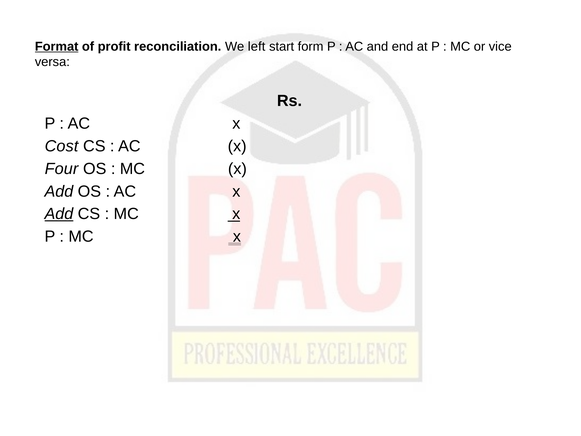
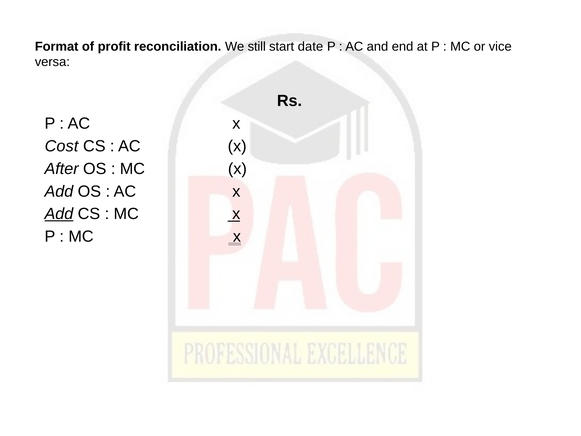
Format underline: present -> none (57, 46)
left: left -> still (257, 46)
form: form -> date (311, 46)
Four: Four -> After (62, 169)
